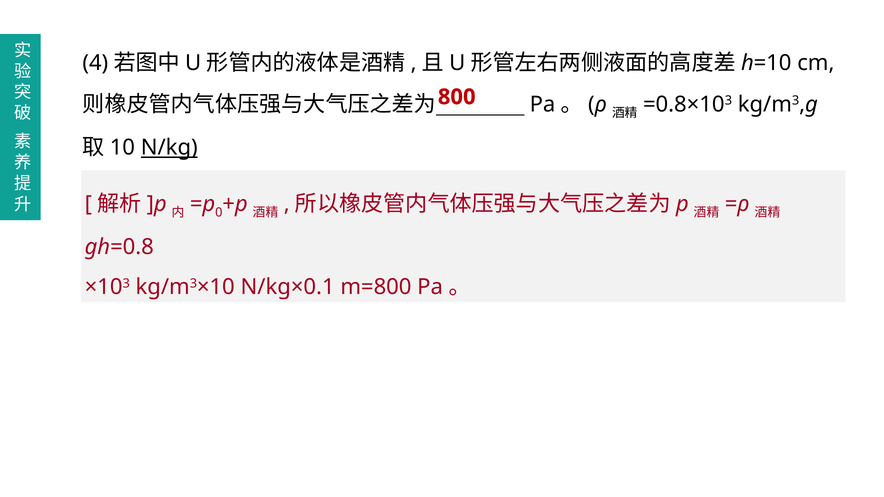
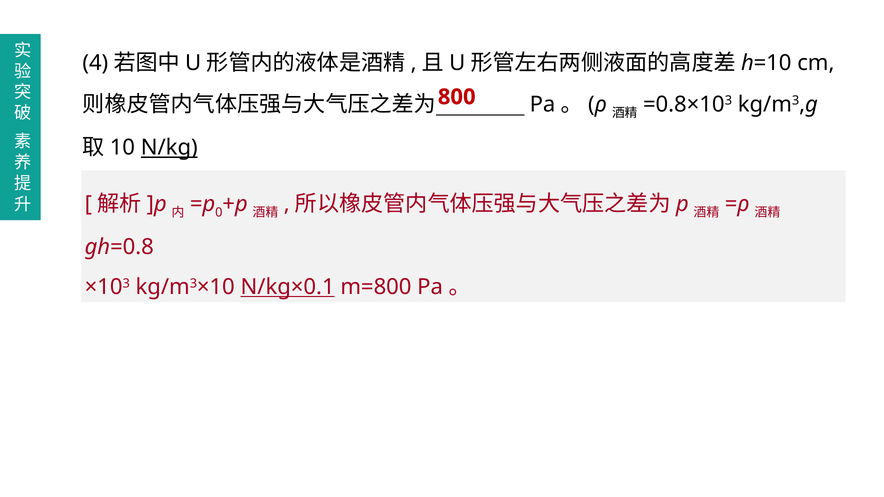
N/kg×0.1 underline: none -> present (288, 287)
